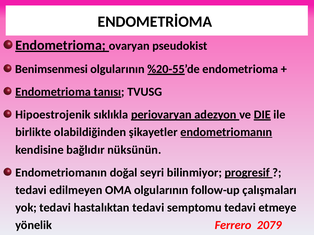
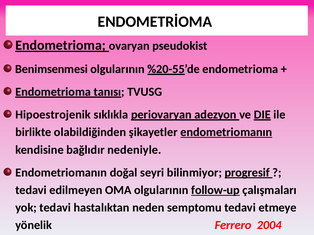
nüksünün: nüksünün -> nedeniyle (134, 150)
follow-up underline: none -> present (215, 191)
hastalıktan tedavi: tedavi -> neden (148, 208)
2079: 2079 -> 2004 (269, 226)
